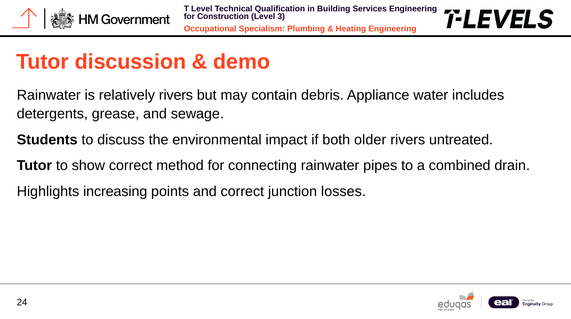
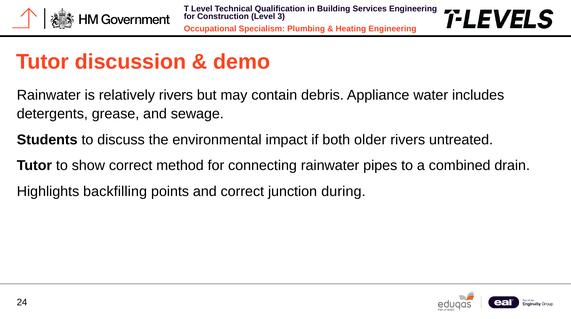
increasing: increasing -> backfilling (115, 192)
losses: losses -> during (343, 192)
